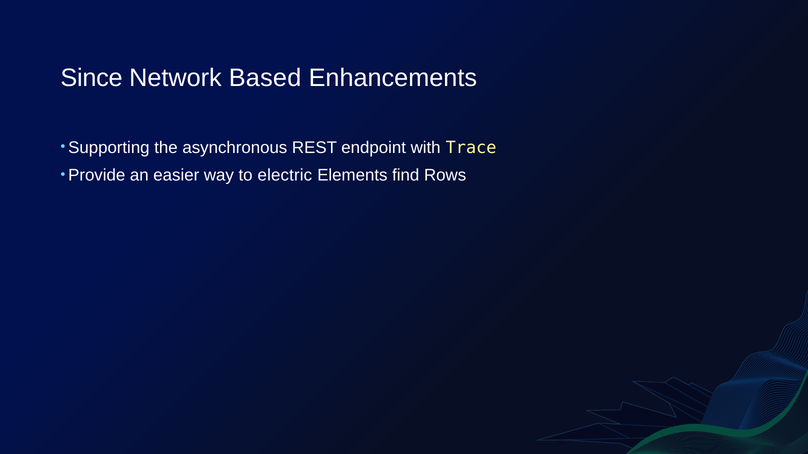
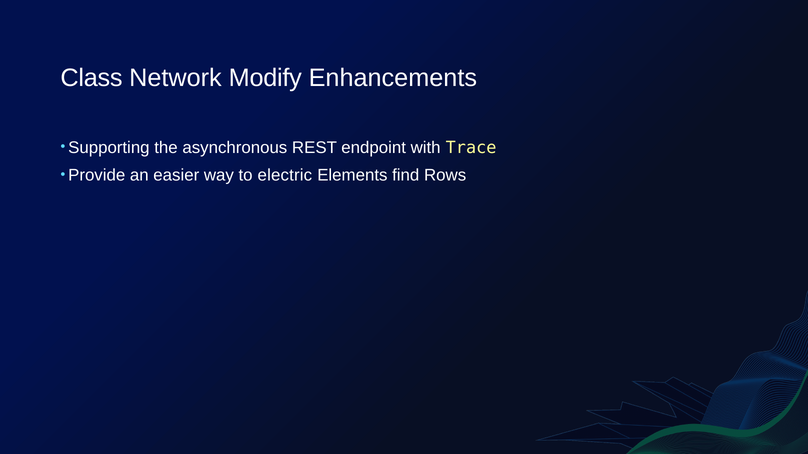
Since: Since -> Class (92, 78)
Based: Based -> Modify (265, 78)
